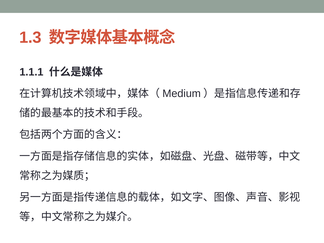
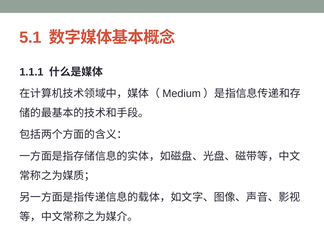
1.3: 1.3 -> 5.1 (30, 38)
